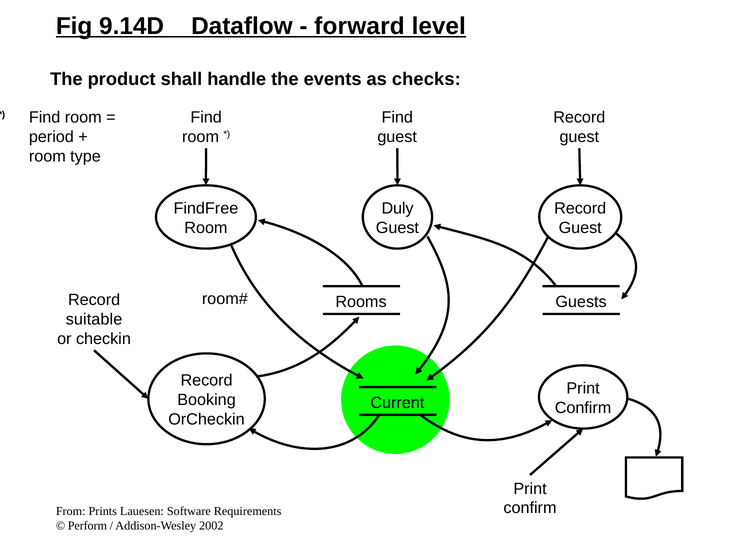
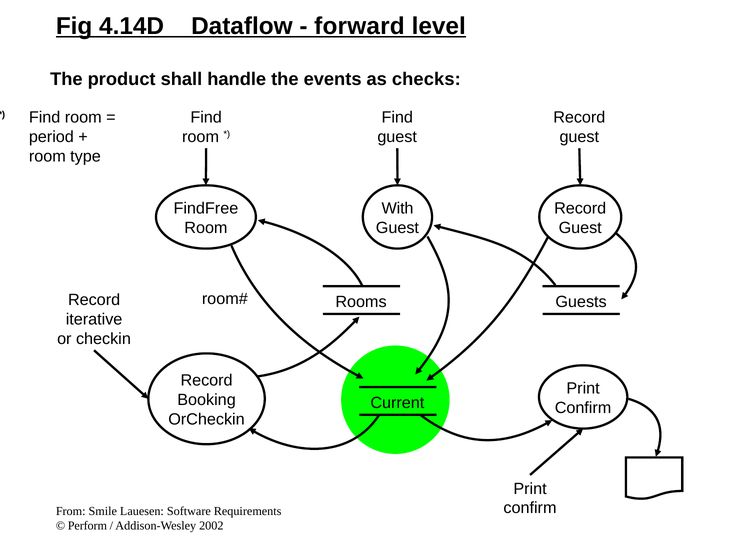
9.14D: 9.14D -> 4.14D (132, 26)
Duly: Duly -> With (398, 208)
suitable: suitable -> iterative (94, 320)
Prints: Prints -> Smile (103, 511)
